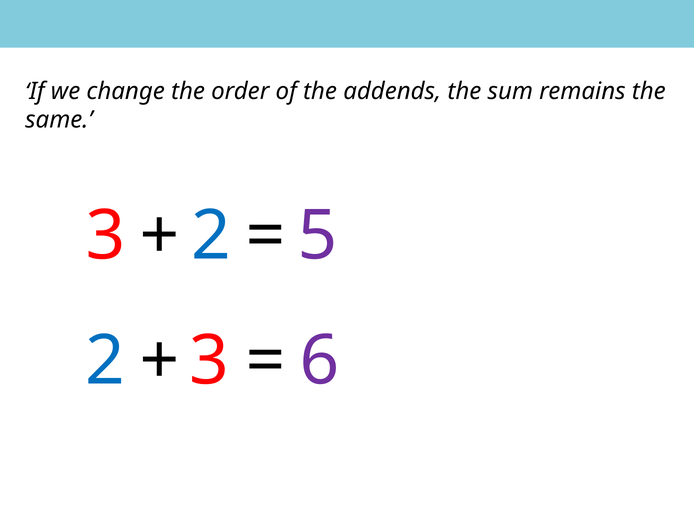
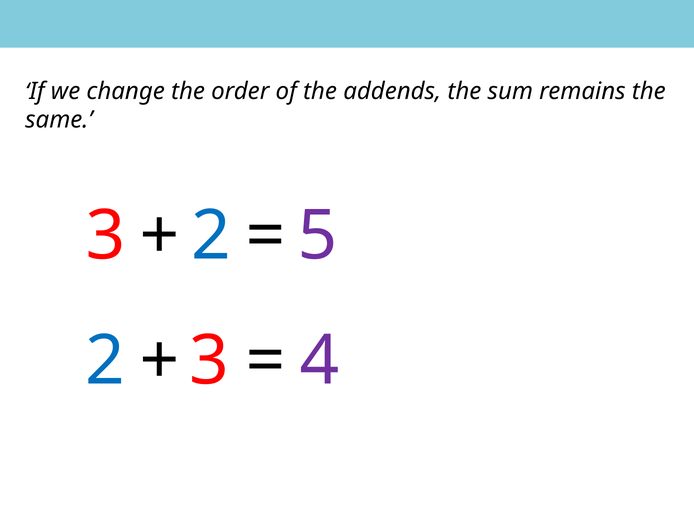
6: 6 -> 4 (320, 361)
